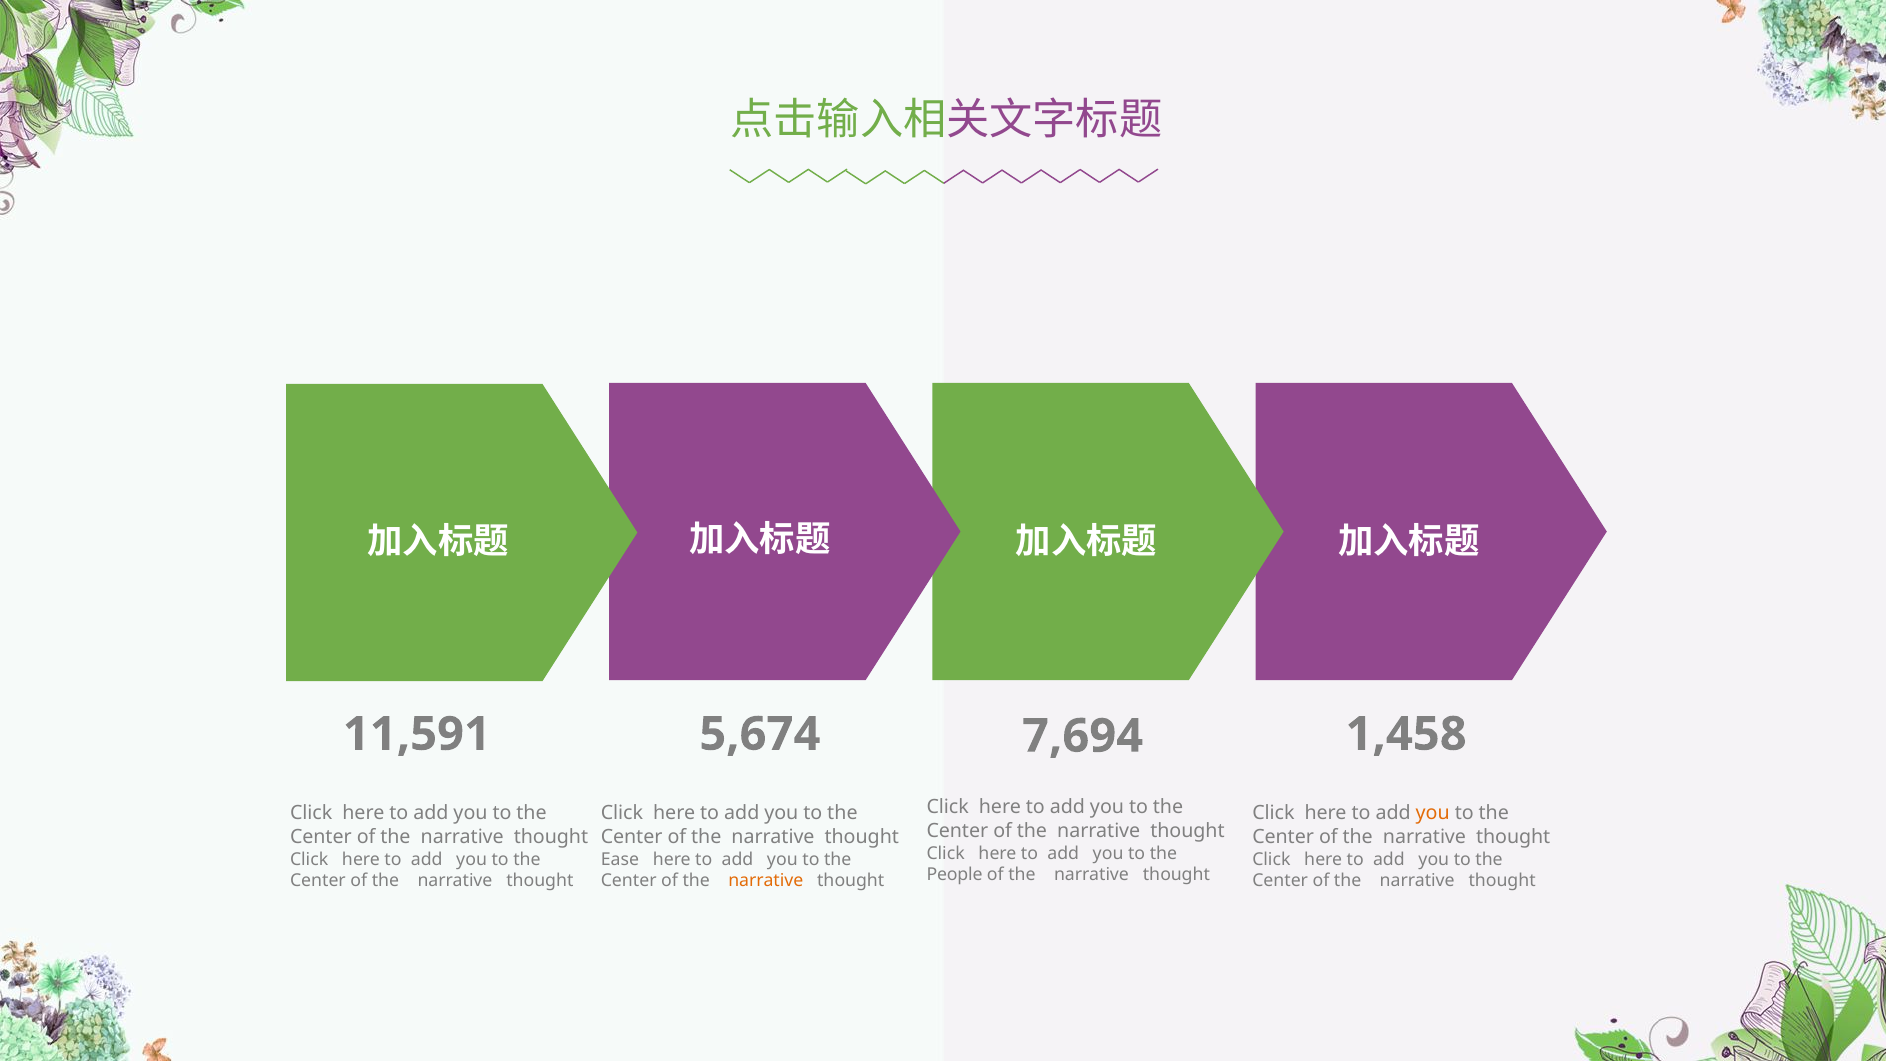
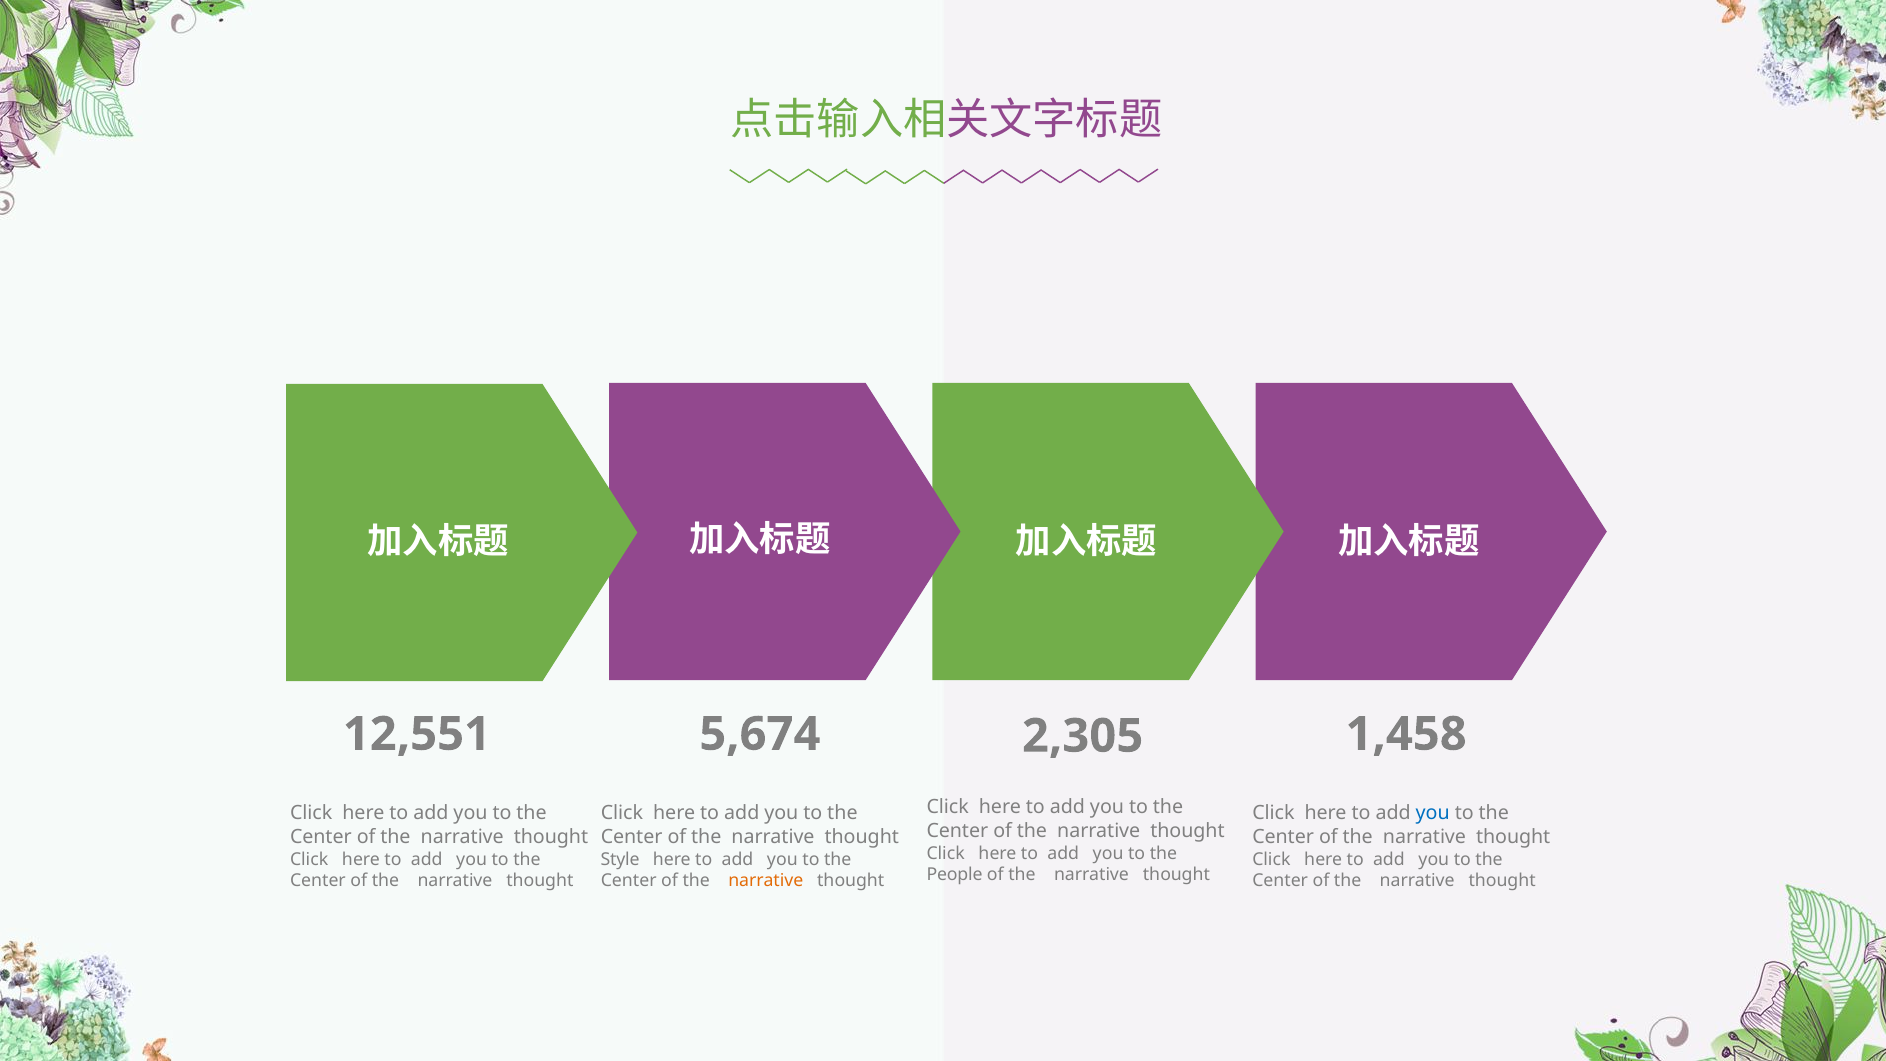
11,591: 11,591 -> 12,551 (417, 734)
7,694: 7,694 -> 2,305 (1083, 736)
you colour: orange -> blue (1433, 814)
Ease: Ease -> Style (620, 860)
